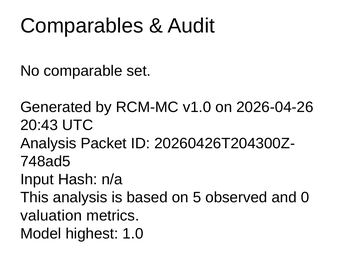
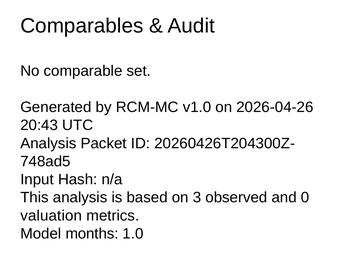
5: 5 -> 3 (197, 198)
highest: highest -> months (92, 234)
